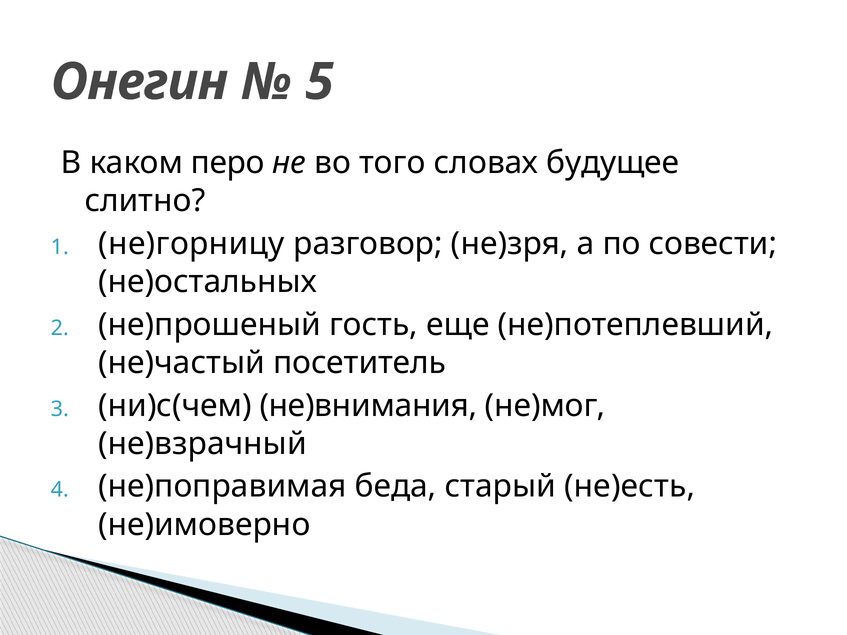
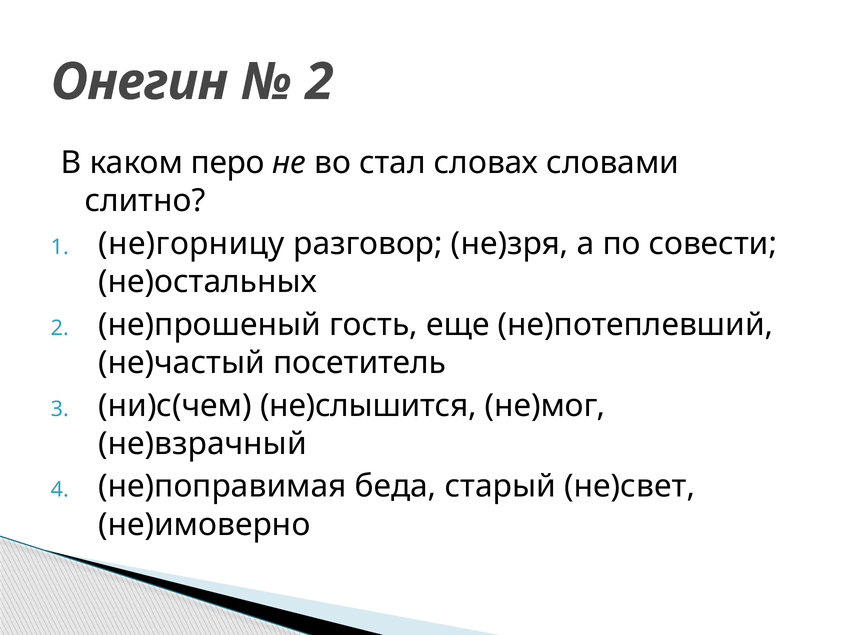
5: 5 -> 2 (320, 82)
того: того -> стал (392, 163)
будущее: будущее -> словами (613, 163)
не)внимания: не)внимания -> не)слышится (368, 406)
не)есть: не)есть -> не)свет (630, 487)
